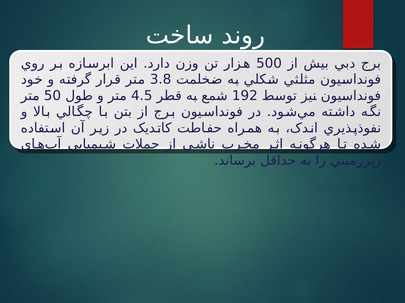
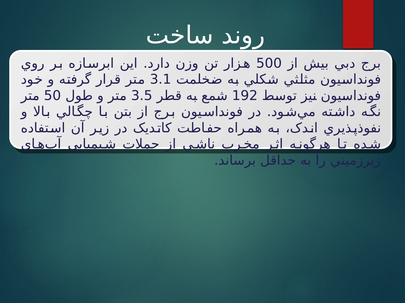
3.8: 3.8 -> 3.1 (161, 80)
4.5: 4.5 -> 3.5 (142, 96)
